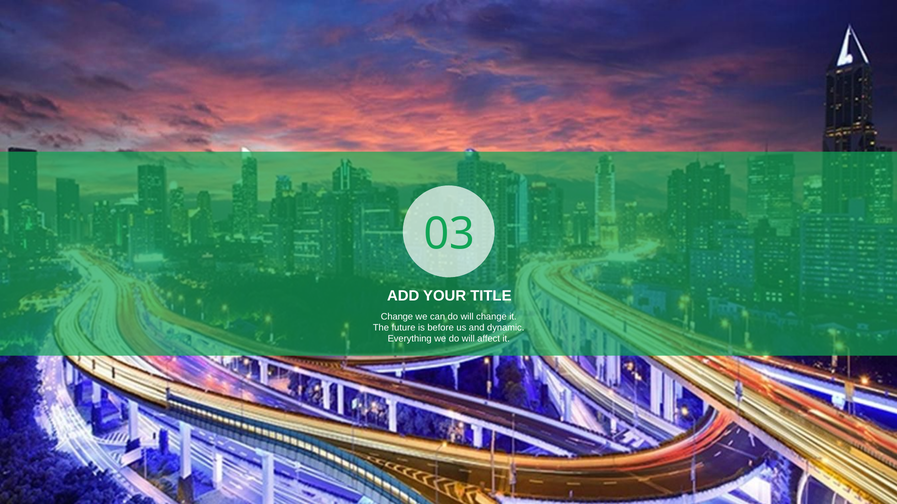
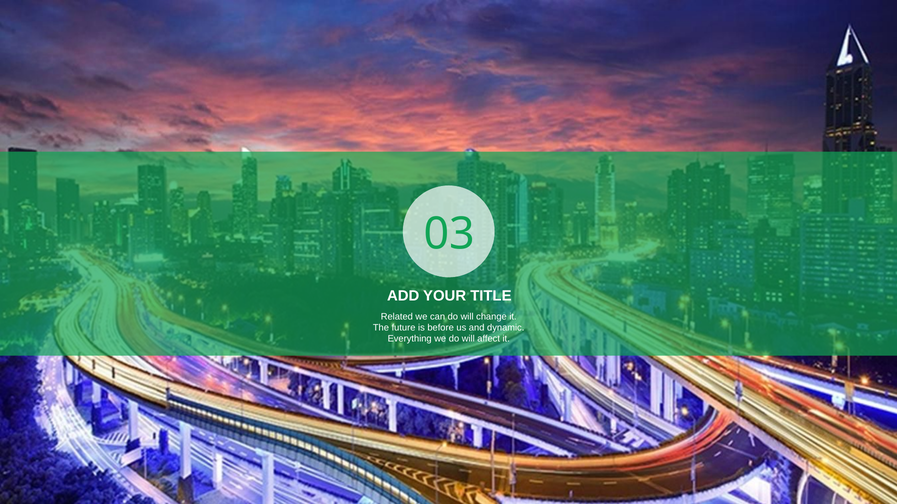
Change: Change -> Related (397, 317)
